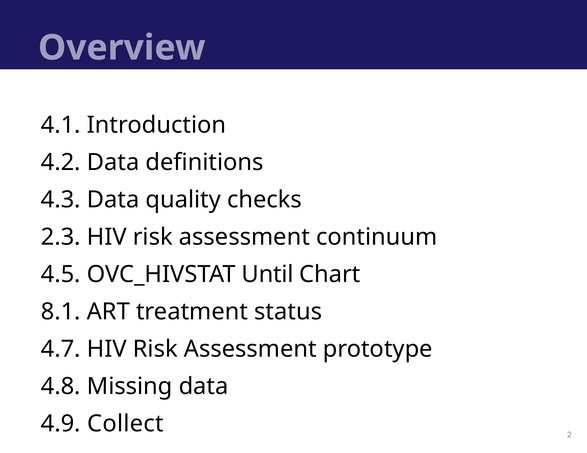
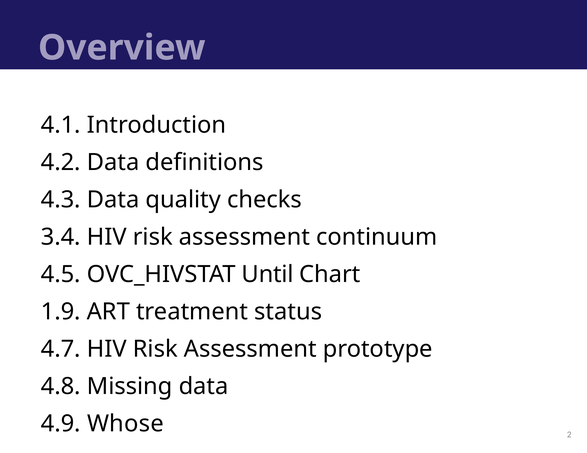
2.3: 2.3 -> 3.4 (61, 237)
8.1: 8.1 -> 1.9 (61, 312)
Collect: Collect -> Whose (125, 424)
